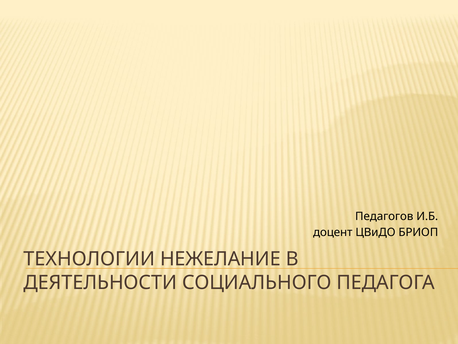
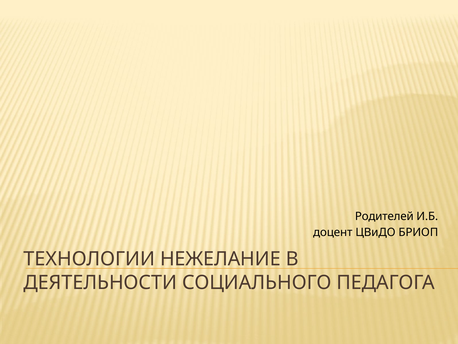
Педагогов: Педагогов -> Родителей (384, 216)
